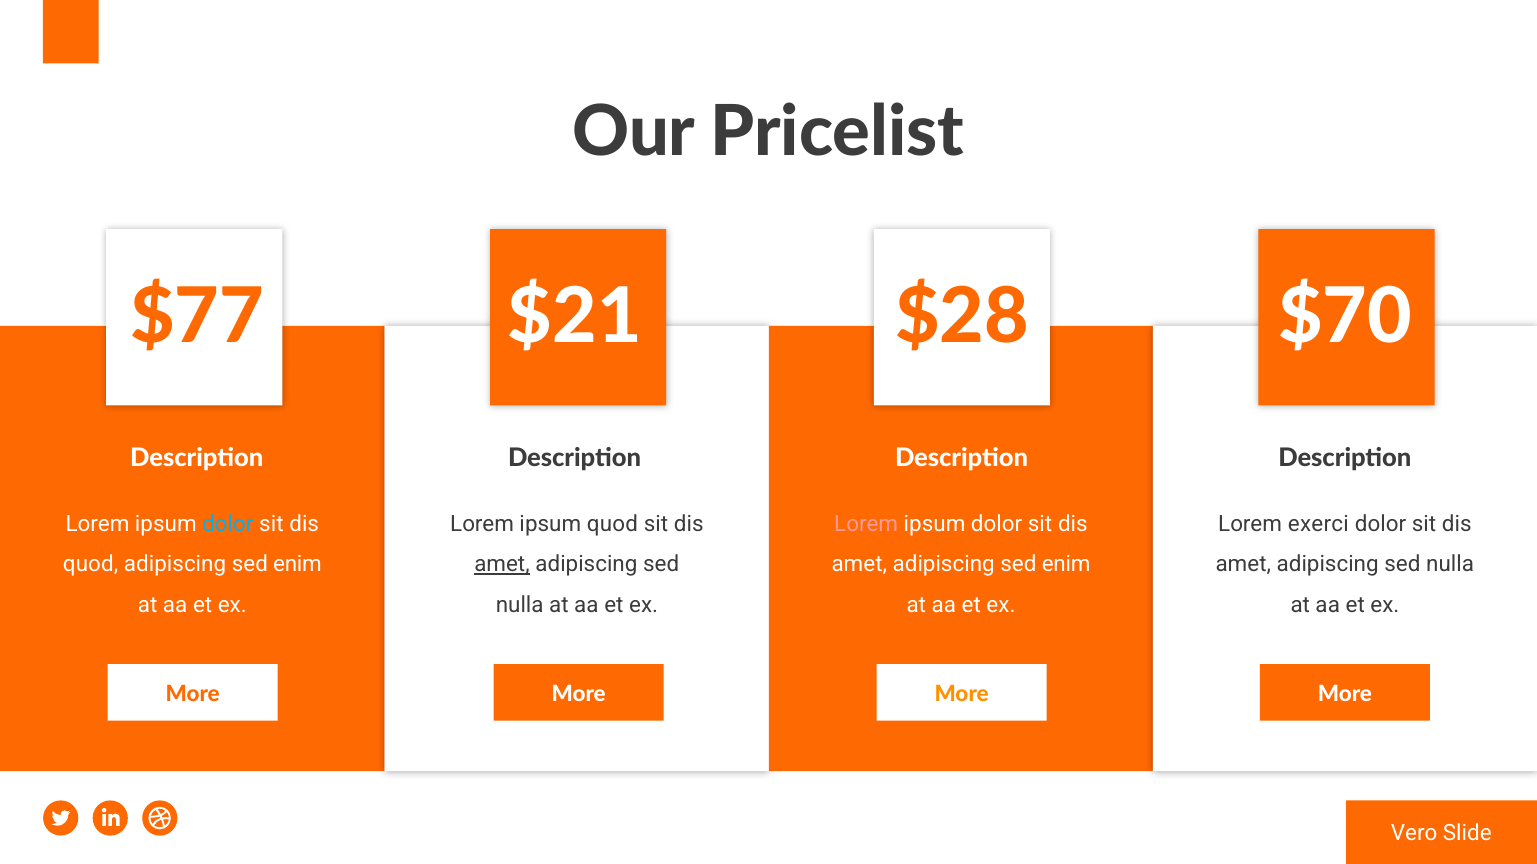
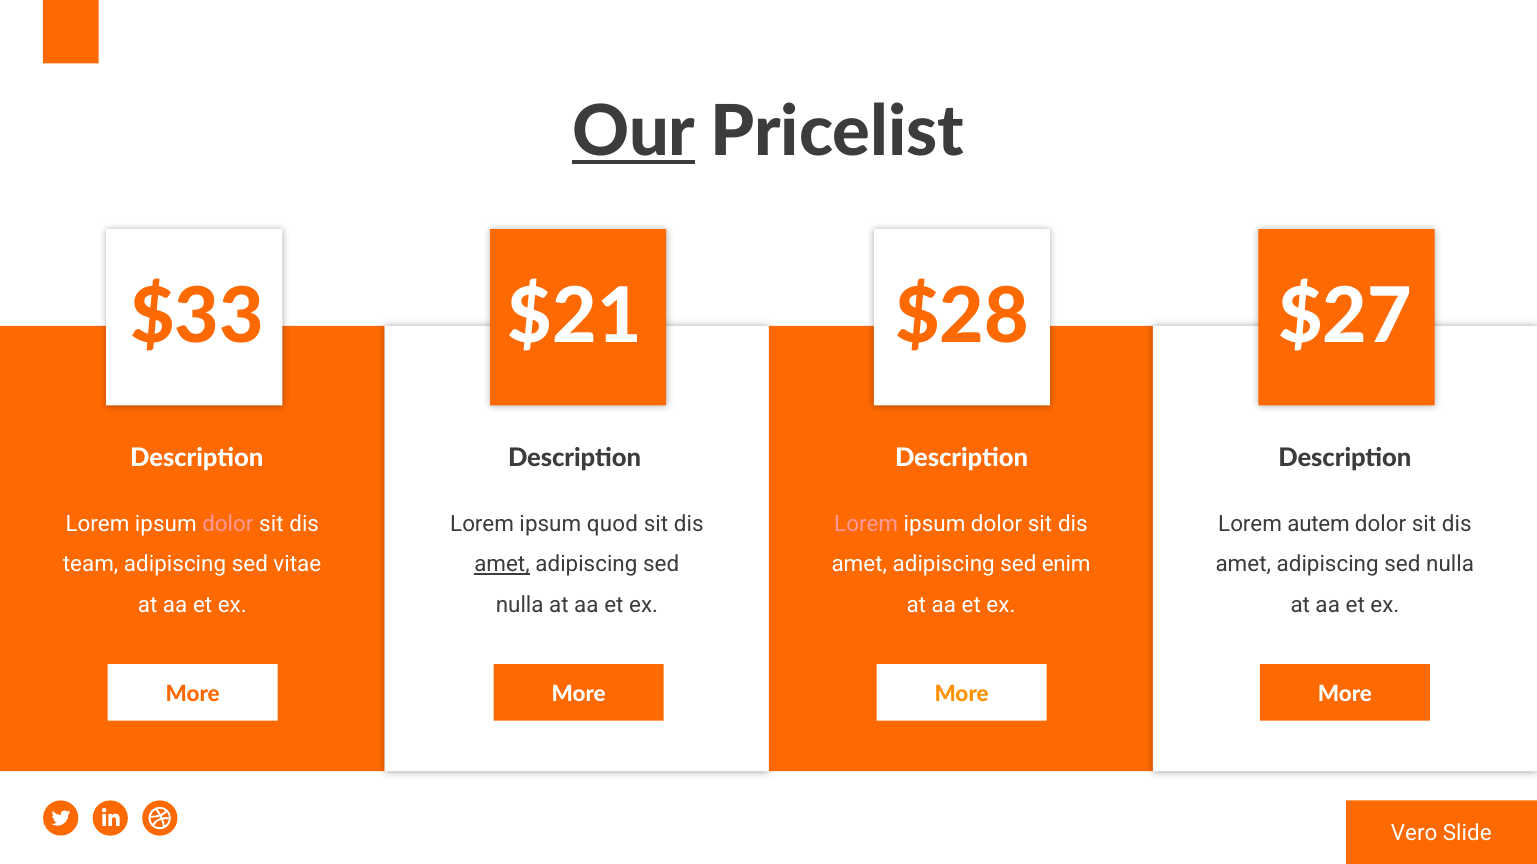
Our underline: none -> present (634, 132)
$77: $77 -> $33 (197, 317)
$70: $70 -> $27 (1345, 317)
dolor colour: light blue -> pink (228, 524)
exerci: exerci -> autem (1319, 524)
quod: quod -> team (91, 565)
enim: enim -> vitae (297, 565)
